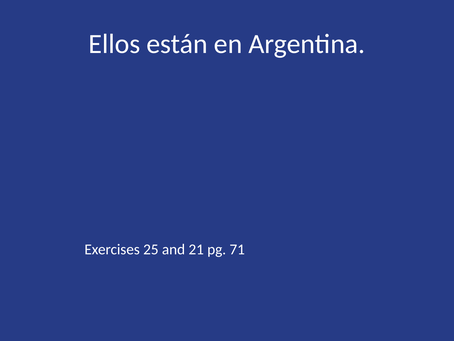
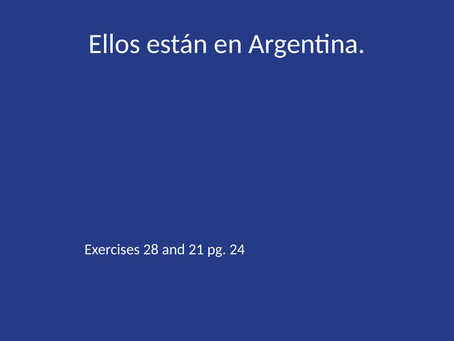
25: 25 -> 28 (151, 249)
71: 71 -> 24 (237, 249)
